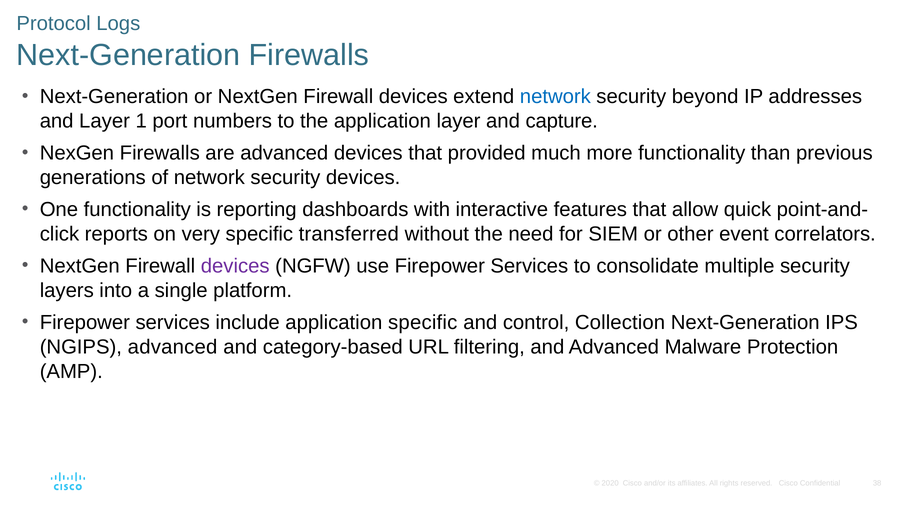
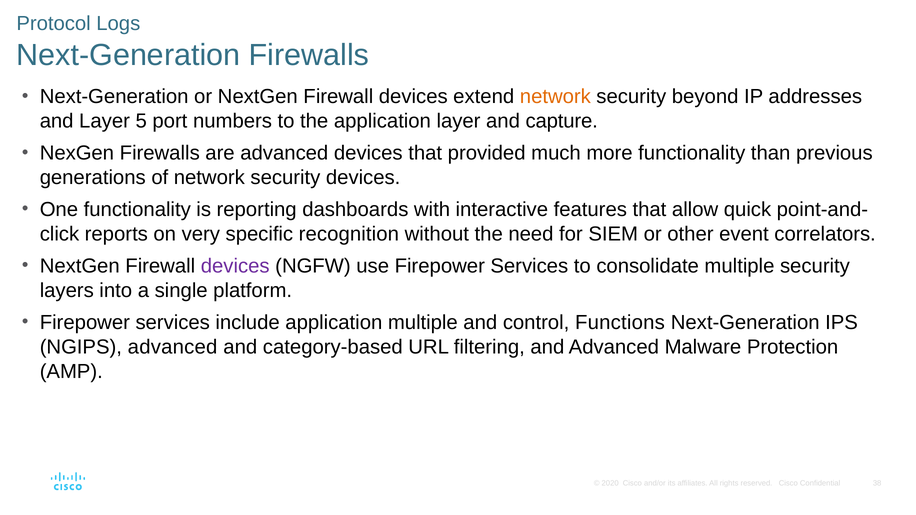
network colour: blue -> orange (555, 97)
1: 1 -> 5 (141, 121)
transferred: transferred -> recognition (349, 234)
application specific: specific -> multiple (423, 323)
Collection: Collection -> Functions (620, 323)
